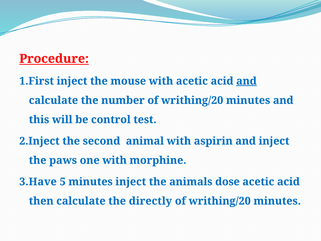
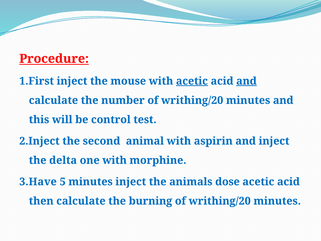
acetic underline: none -> present (192, 81)
paws: paws -> delta (63, 160)
directly: directly -> burning (150, 201)
